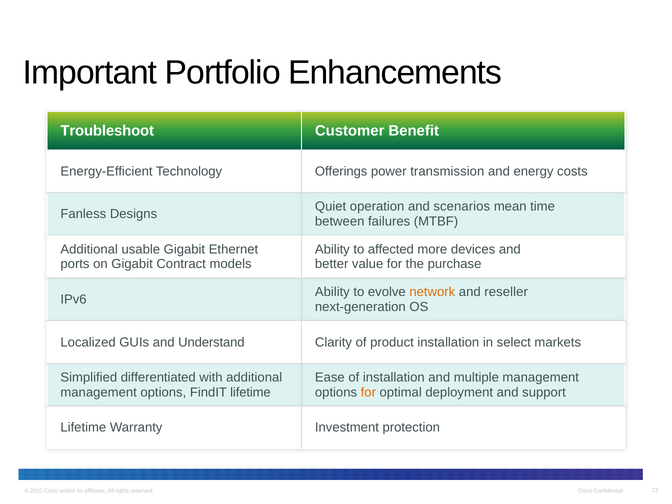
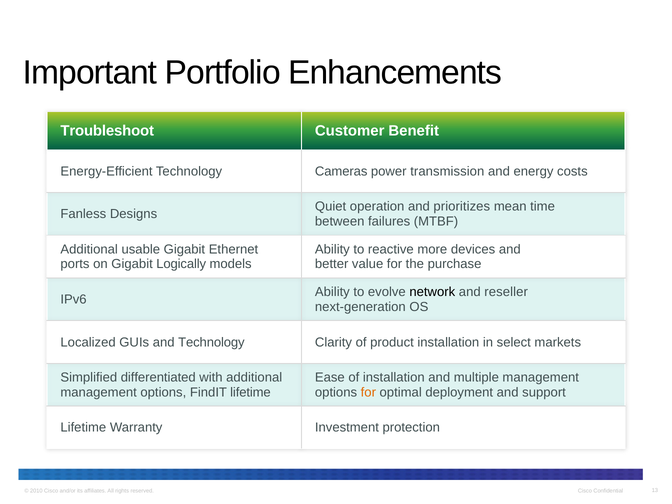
Offerings: Offerings -> Cameras (341, 171)
scenarios: scenarios -> prioritizes (462, 207)
affected: affected -> reactive (391, 249)
Contract: Contract -> Logically (181, 264)
network colour: orange -> black (432, 292)
and Understand: Understand -> Technology (211, 342)
